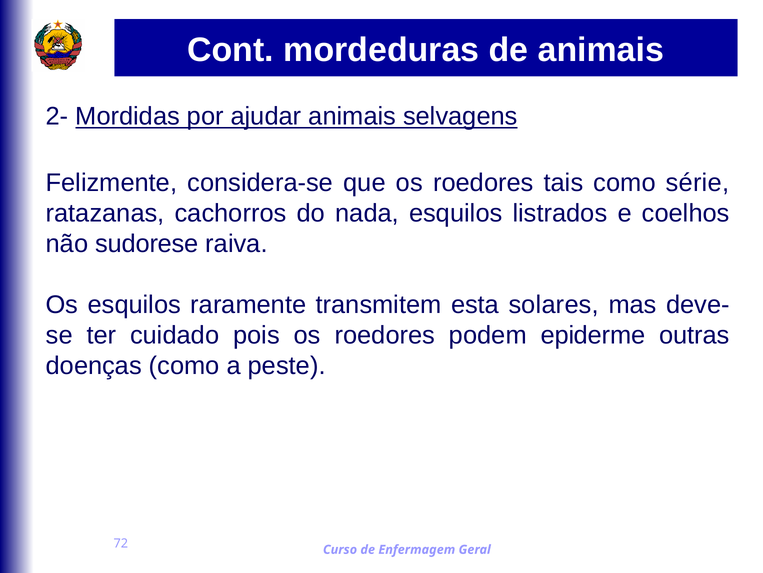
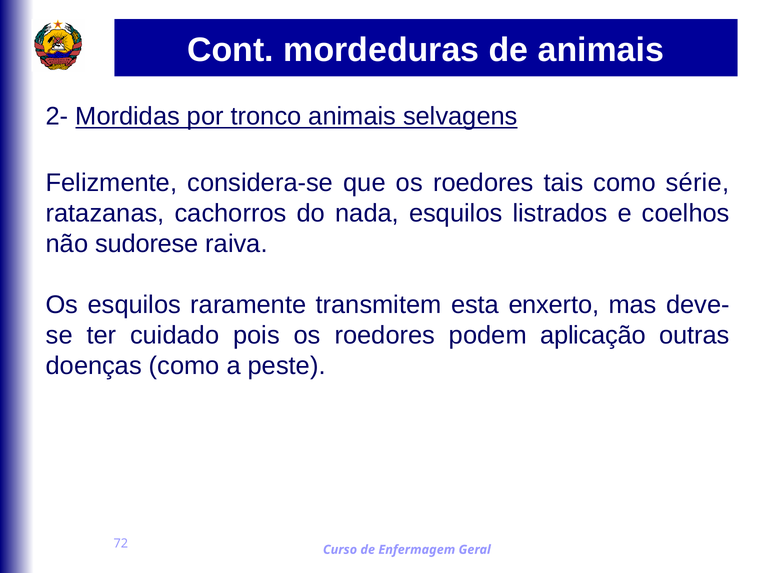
ajudar: ajudar -> tronco (266, 116)
solares: solares -> enxerto (554, 304)
epiderme: epiderme -> aplicação (593, 335)
